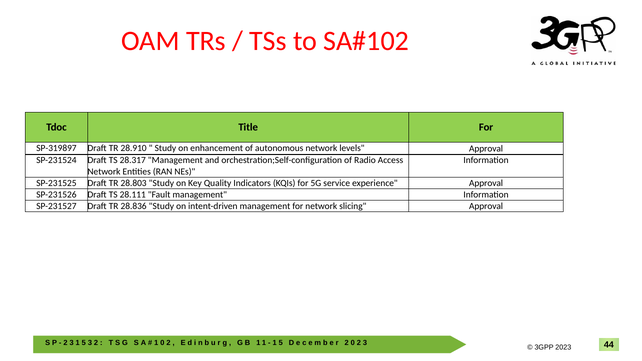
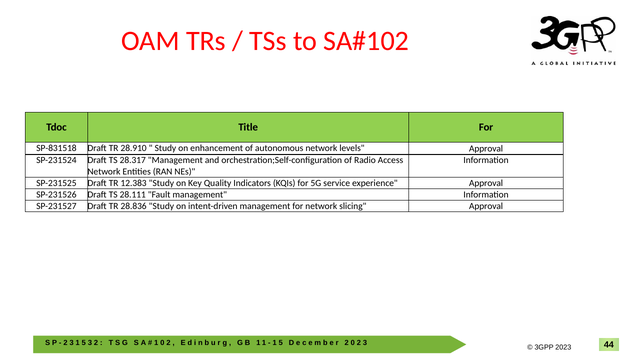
SP-319897: SP-319897 -> SP-831518 (56, 148)
28.803: 28.803 -> 12.383 (134, 183)
